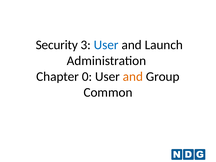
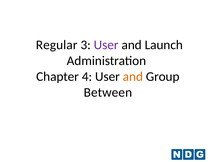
Security: Security -> Regular (57, 45)
User colour: blue -> purple (106, 45)
0: 0 -> 4 (87, 77)
Common: Common -> Between (108, 92)
